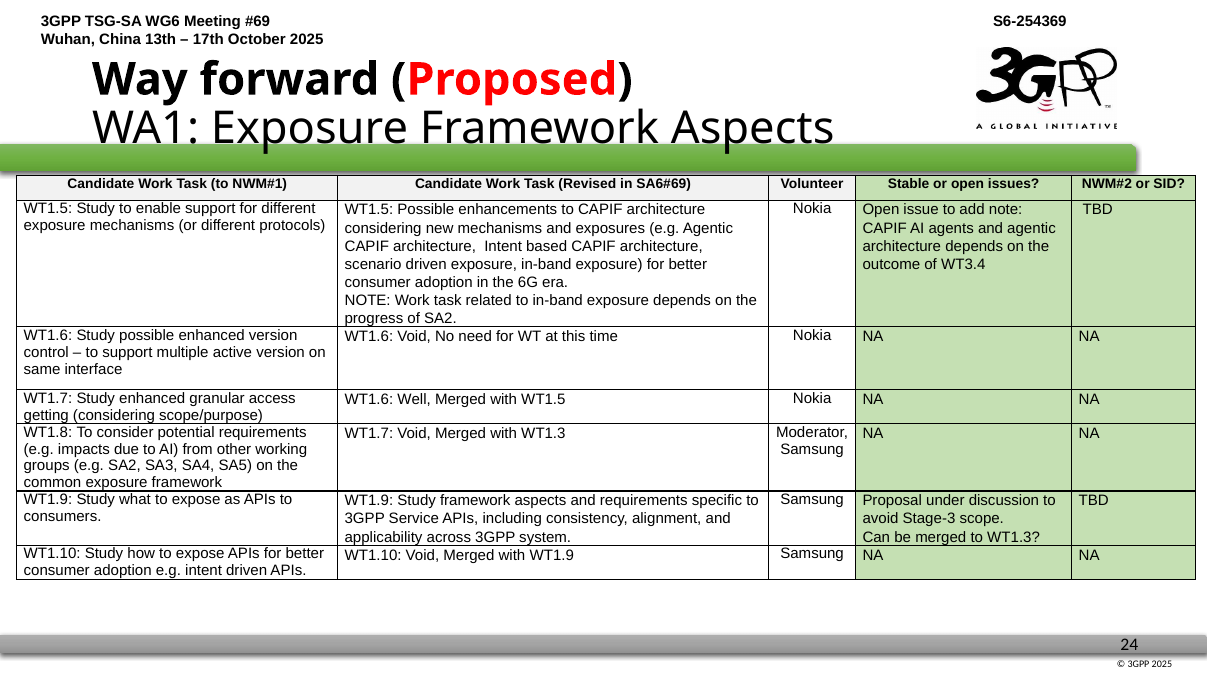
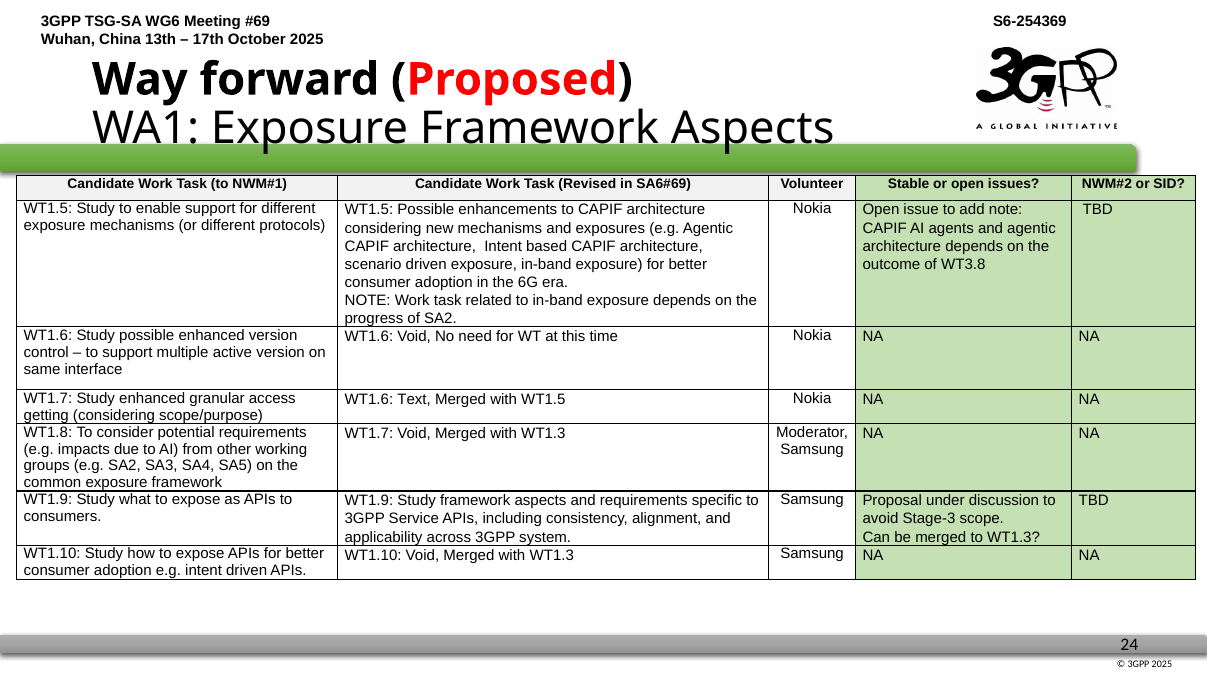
WT3.4: WT3.4 -> WT3.8 (963, 264)
Well: Well -> Text (414, 399)
WT1.9: WT1.9 -> WT1.3 (552, 555)
